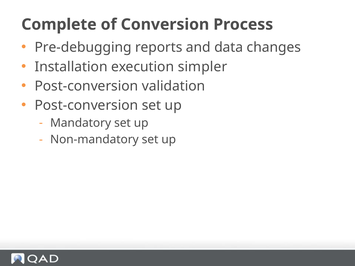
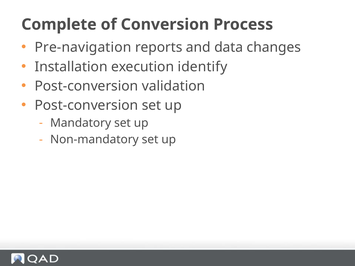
Pre-debugging: Pre-debugging -> Pre-navigation (83, 47)
simpler: simpler -> identify (202, 67)
